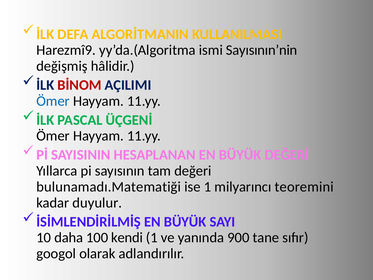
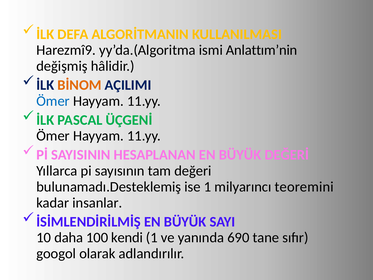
Sayısının’nin: Sayısının’nin -> Anlattım’nin (262, 50)
BİNOM colour: red -> orange (79, 85)
bulunamadı.Matematiği: bulunamadı.Matematiği -> bulunamadı.Desteklemiş (109, 187)
duyulur: duyulur -> insanlar (97, 203)
900: 900 -> 690 (238, 237)
